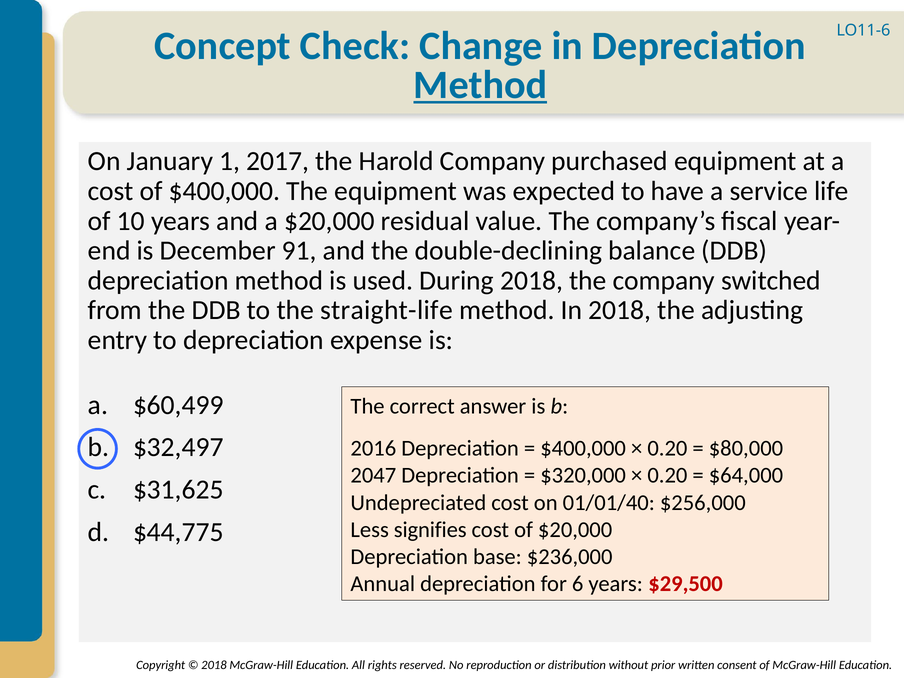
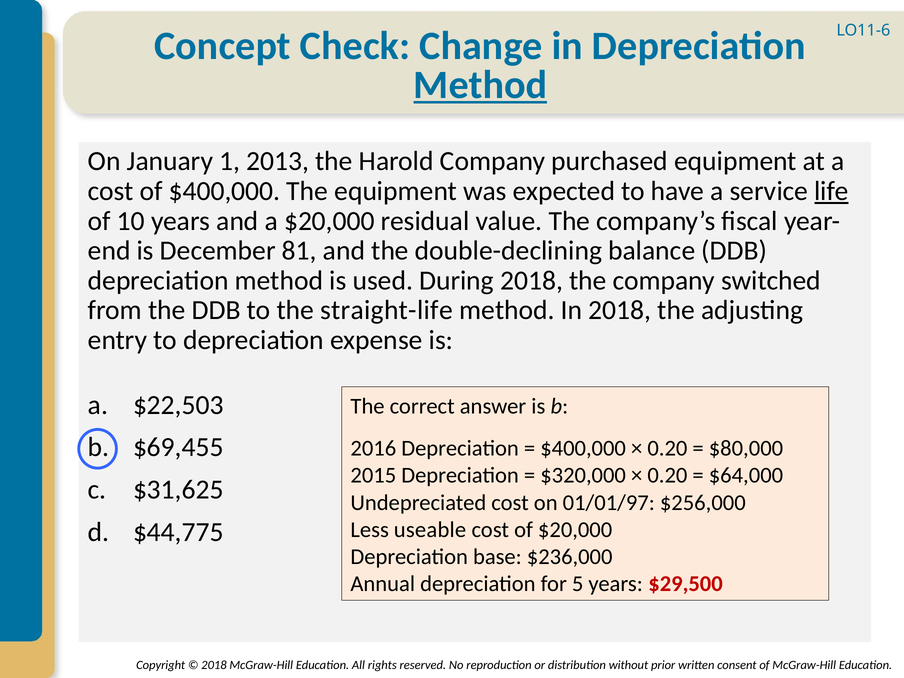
2017: 2017 -> 2013 (278, 161)
life underline: none -> present (831, 191)
91: 91 -> 81 (299, 251)
$60,499: $60,499 -> $22,503 (178, 405)
$32,497: $32,497 -> $69,455 (178, 447)
2047: 2047 -> 2015 (373, 476)
01/01/40: 01/01/40 -> 01/01/97 (609, 503)
signifies: signifies -> useable (430, 530)
6: 6 -> 5 (578, 584)
